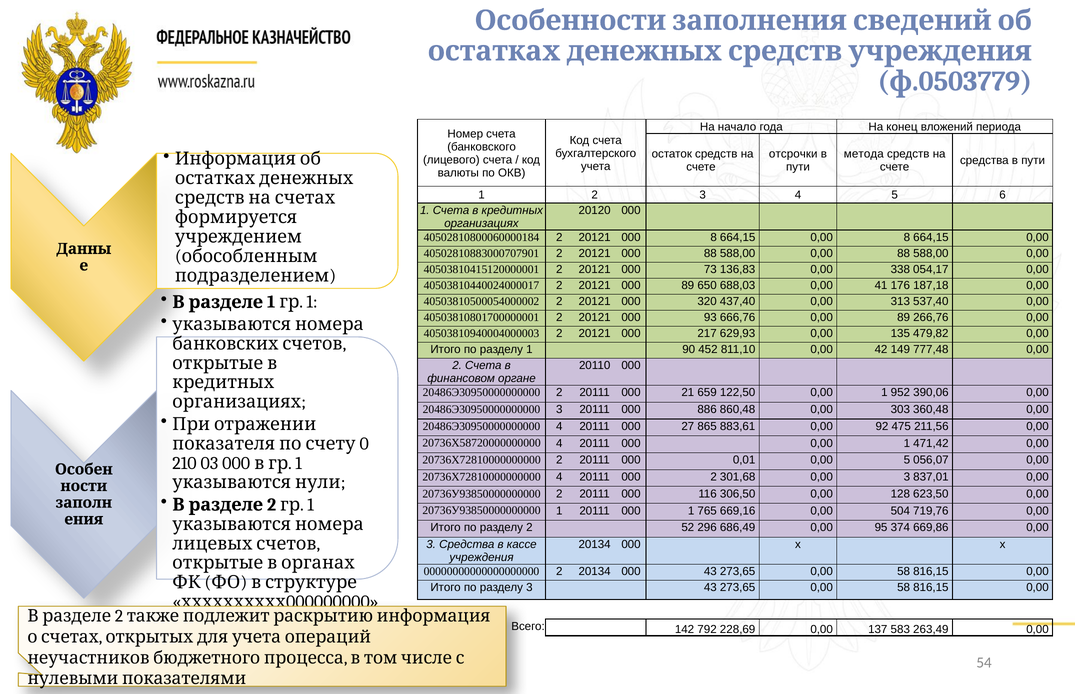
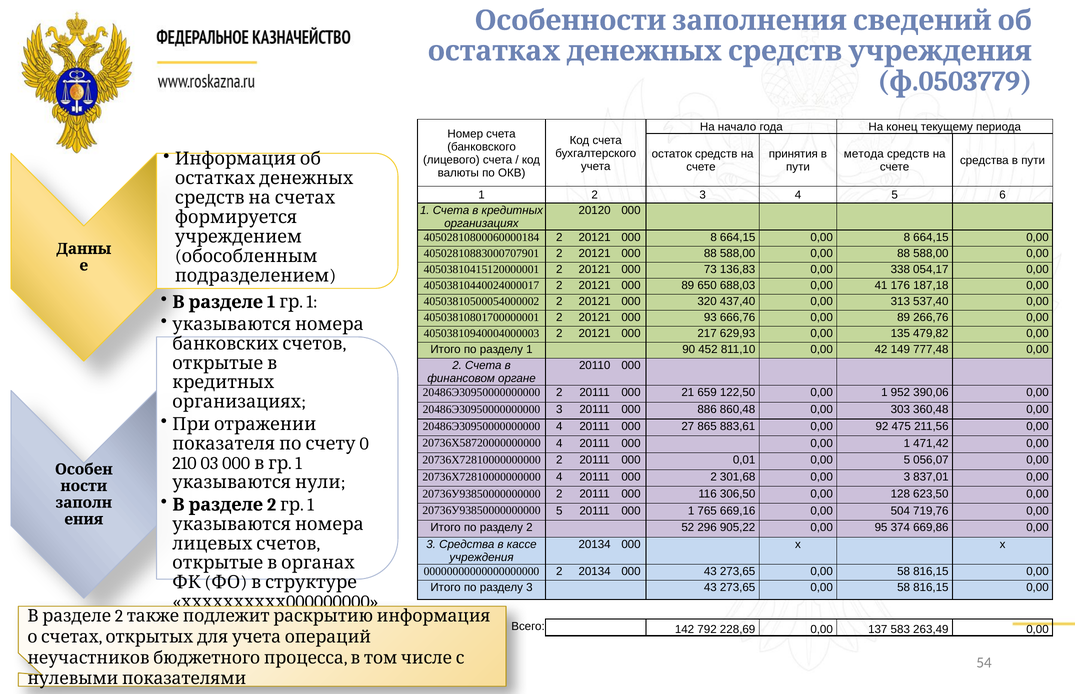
вложений: вложений -> текущему (947, 127)
отсрочки: отсрочки -> принятия (793, 154)
1: 1 -> 5 (559, 511)
686,49: 686,49 -> 905,22 (738, 528)
